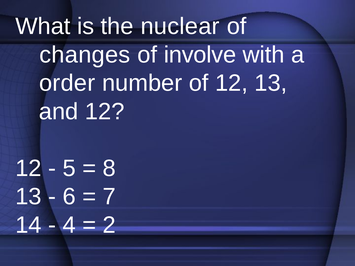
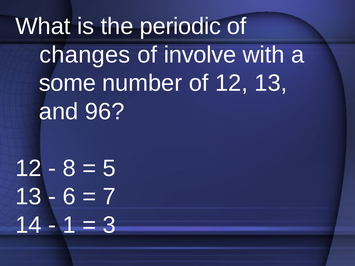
nuclear: nuclear -> periodic (180, 26)
order: order -> some (67, 83)
and 12: 12 -> 96 (105, 112)
5: 5 -> 8 (69, 168)
8: 8 -> 5 (109, 168)
4: 4 -> 1 (69, 225)
2: 2 -> 3 (109, 225)
